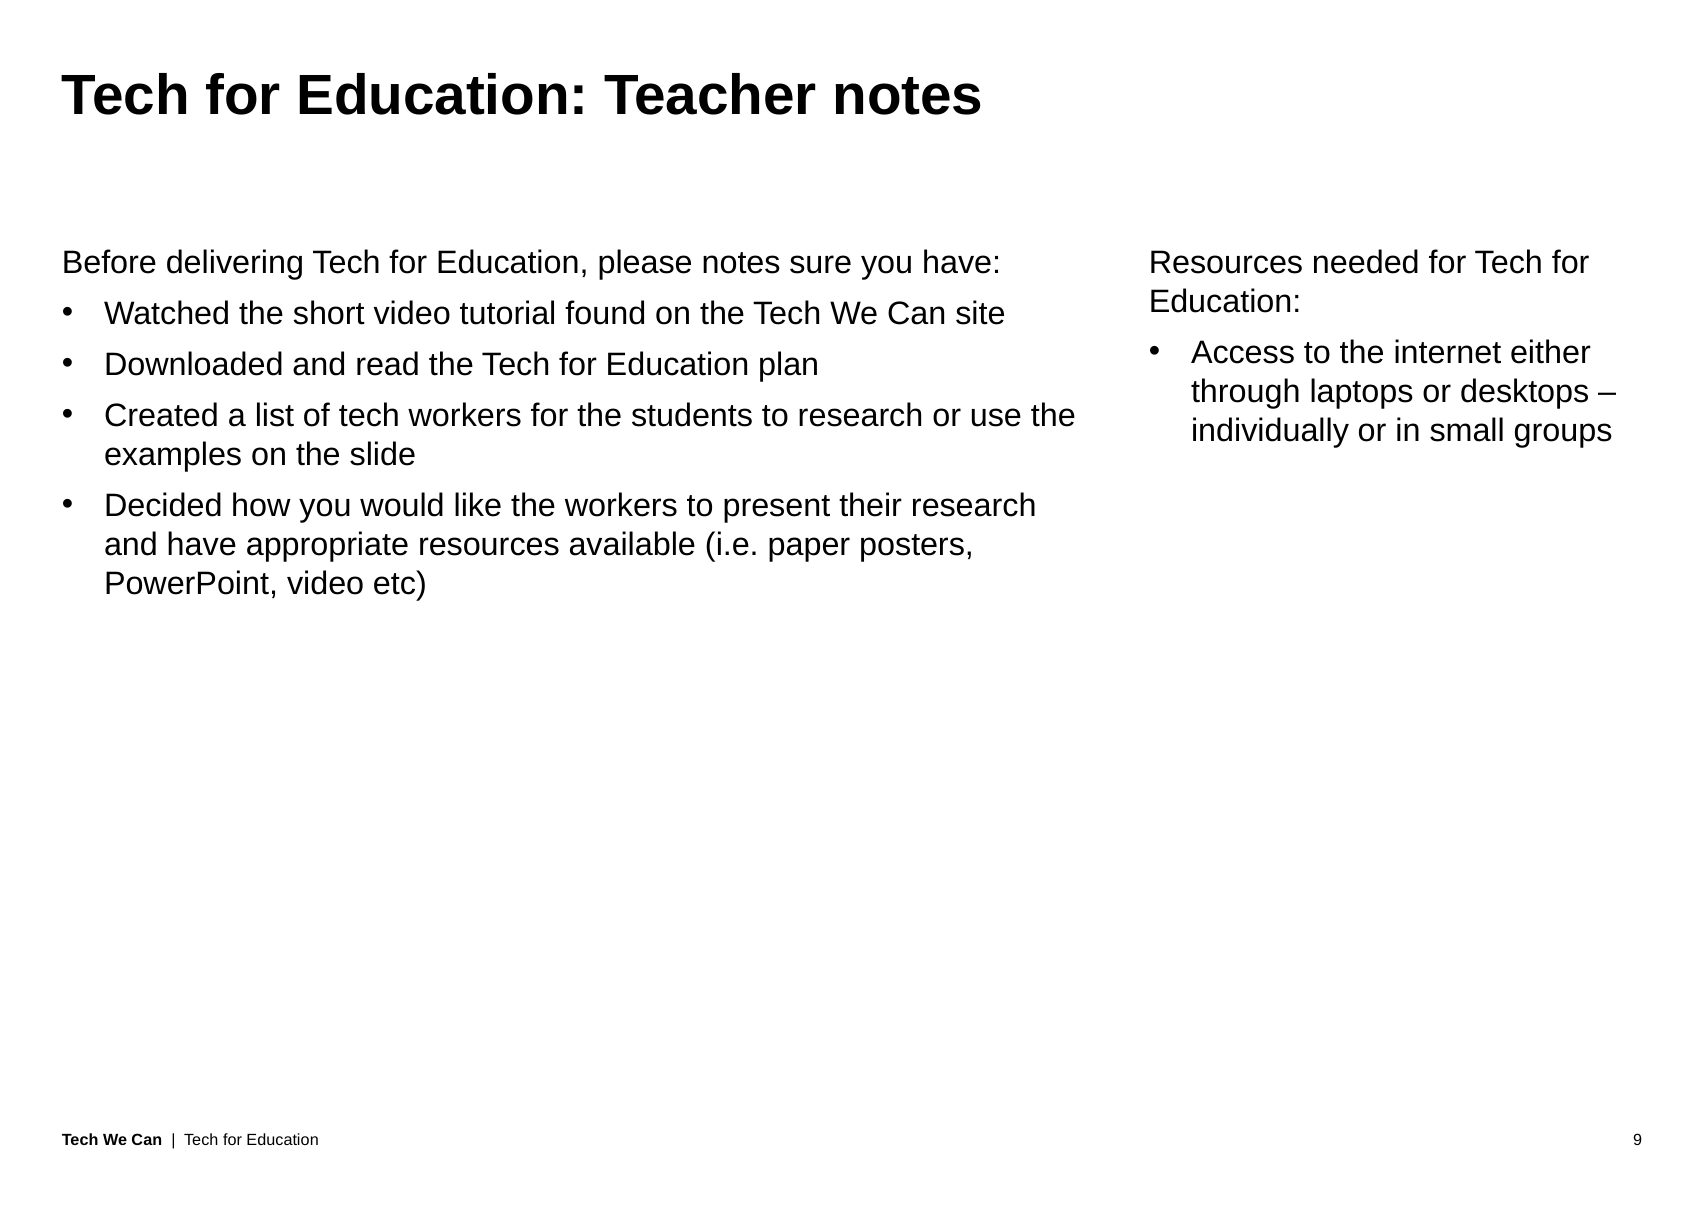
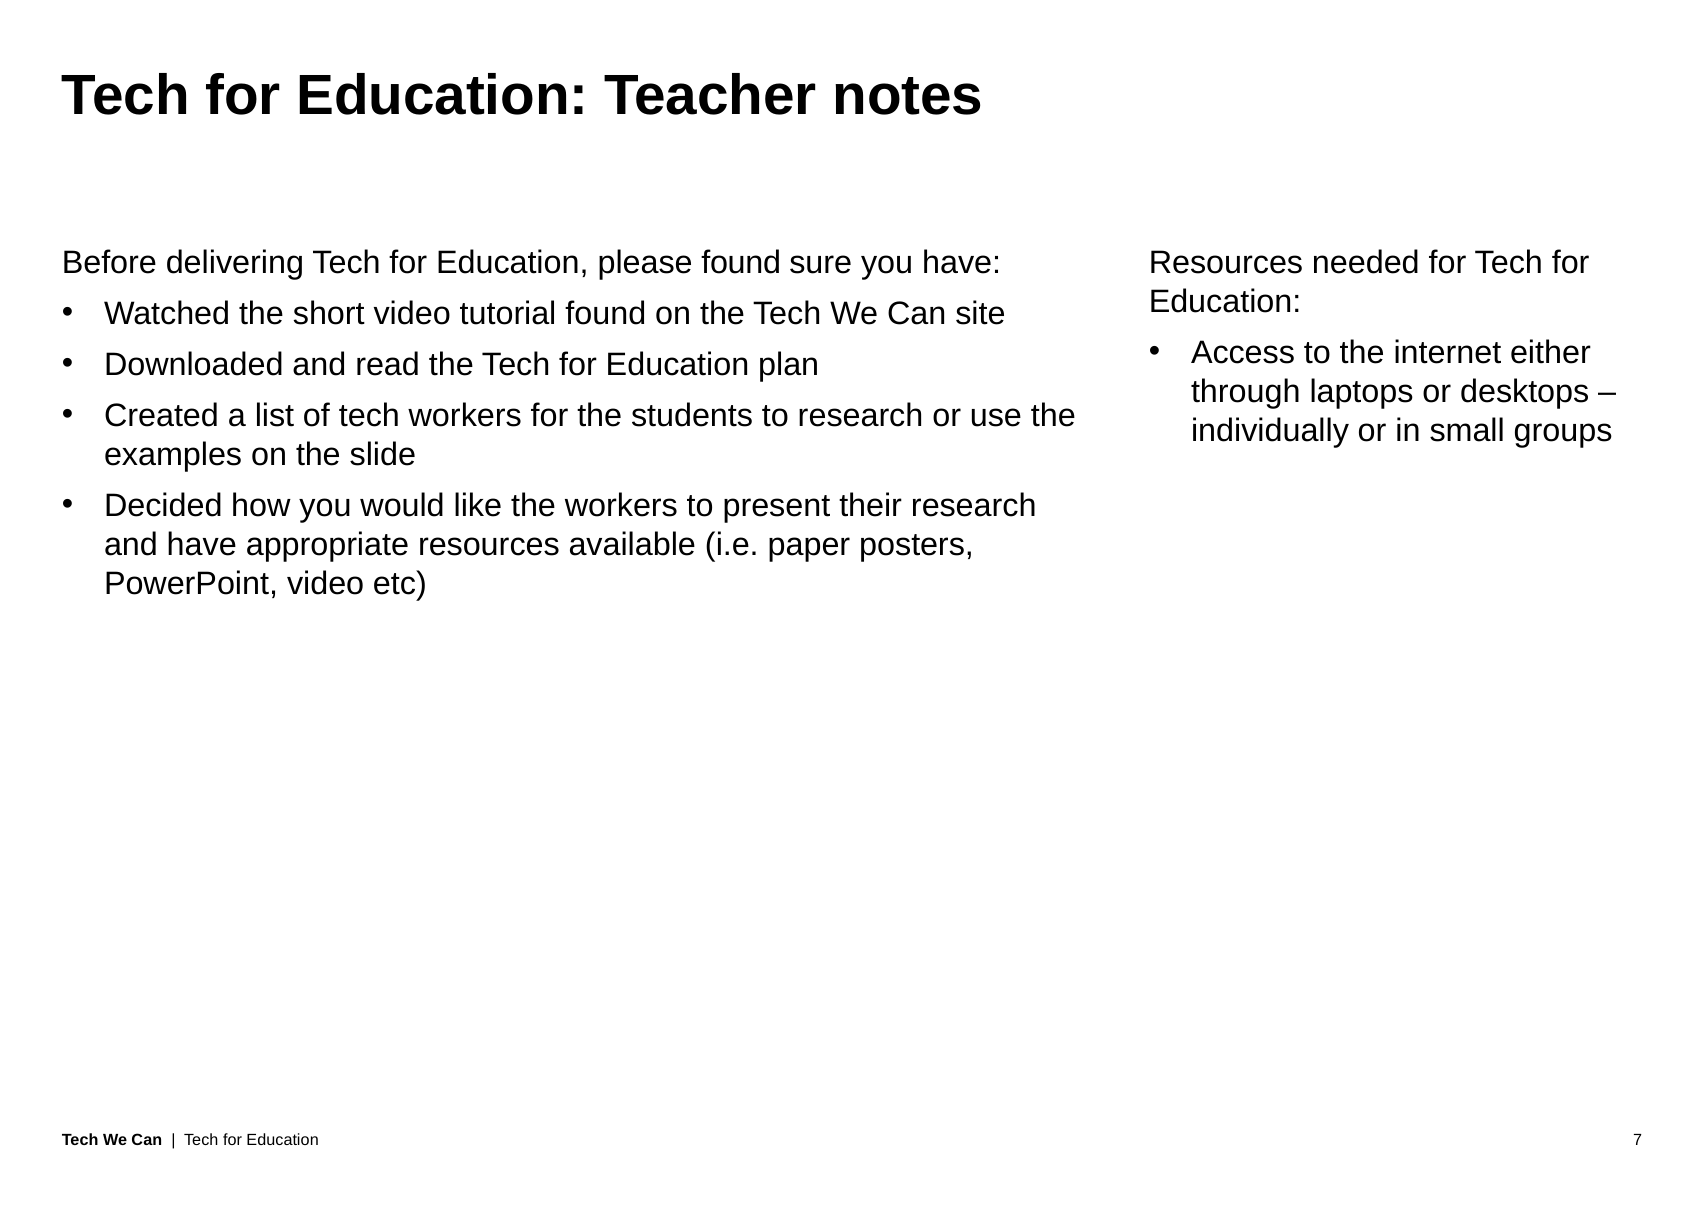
please notes: notes -> found (741, 263)
9: 9 -> 7 (1638, 1140)
